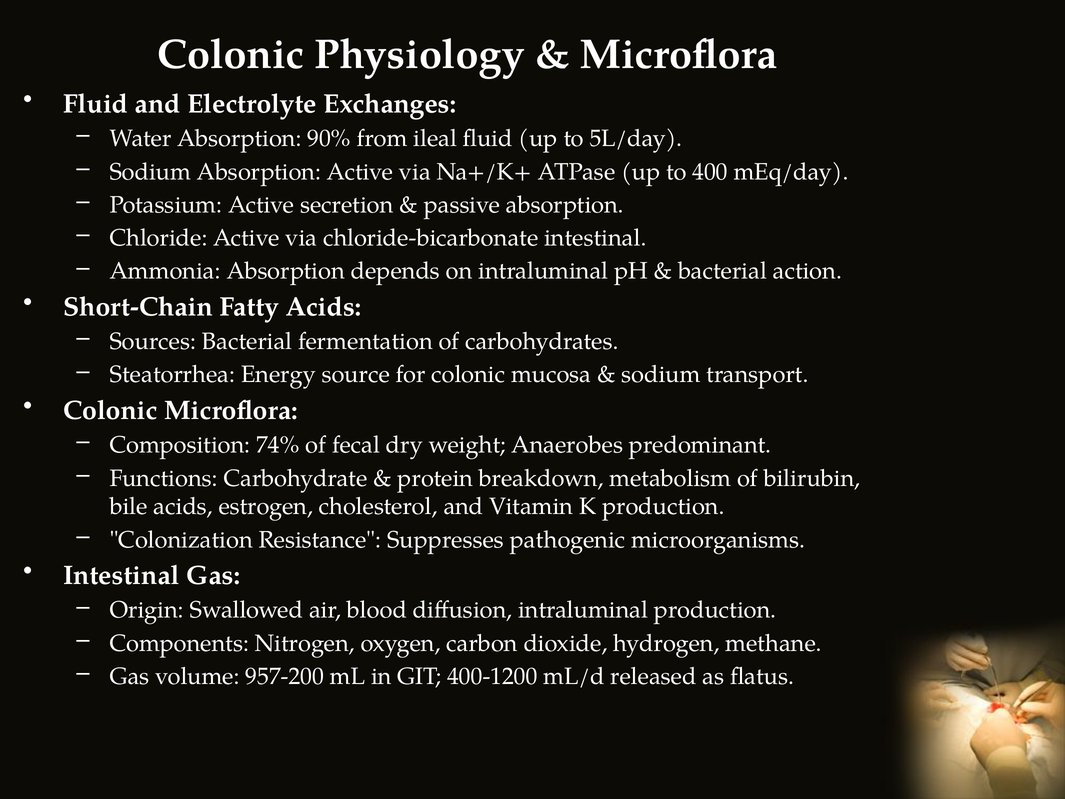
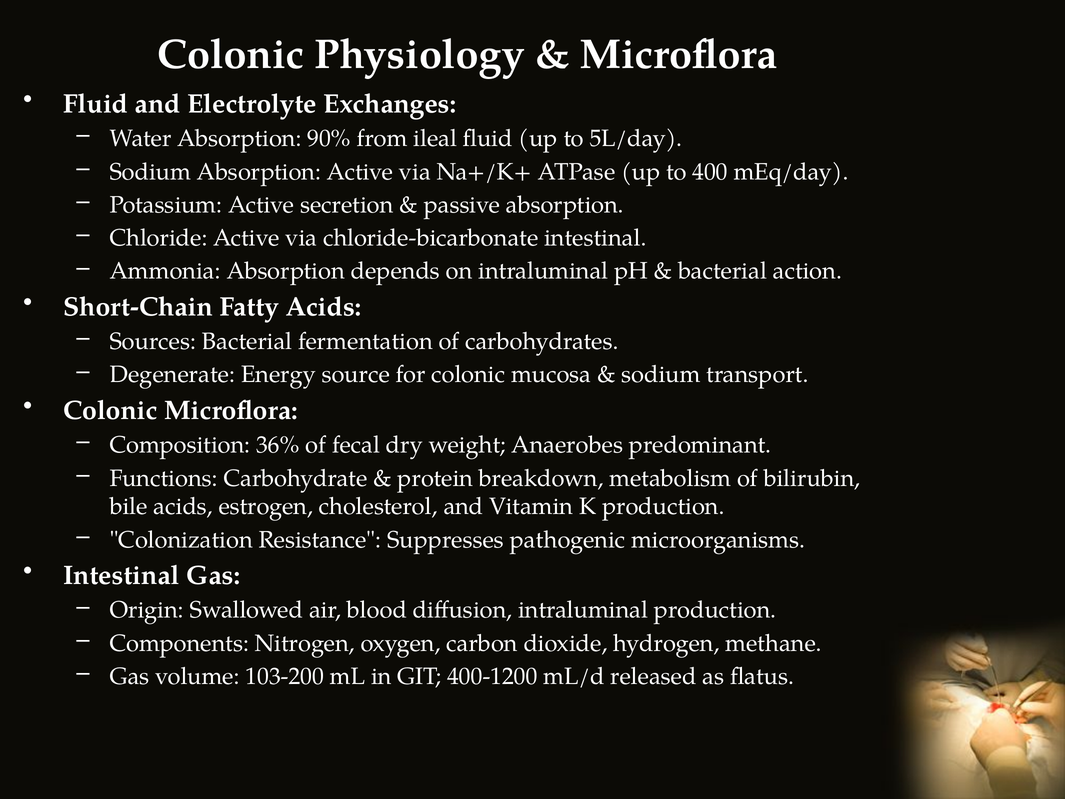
Steatorrhea: Steatorrhea -> Degenerate (172, 375)
74%: 74% -> 36% (278, 445)
957-200: 957-200 -> 103-200 (285, 676)
